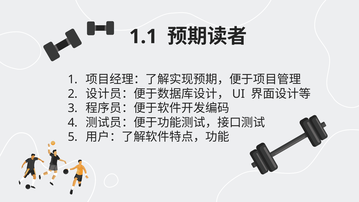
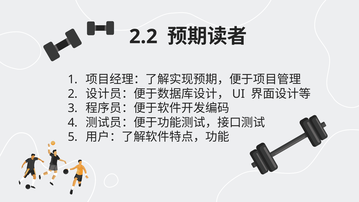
1.1: 1.1 -> 2.2 (143, 37)
